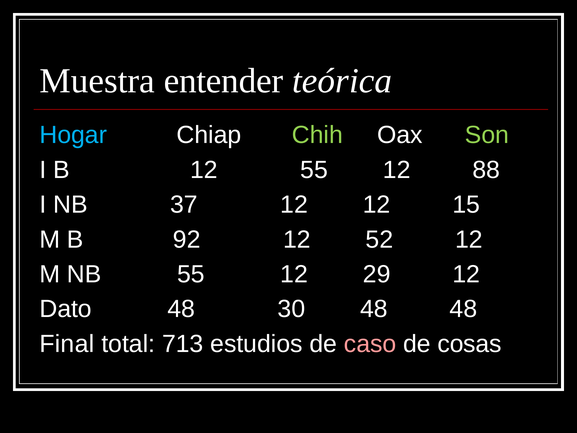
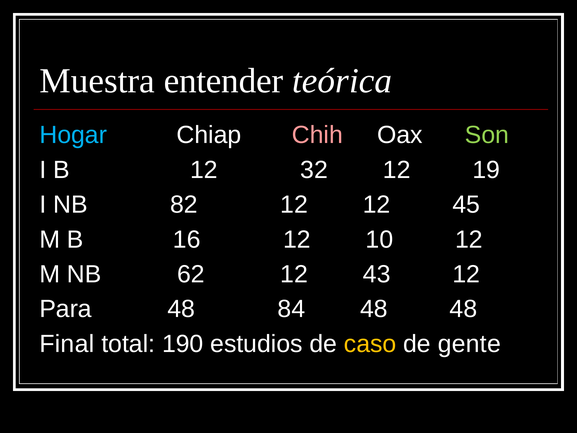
Chih colour: light green -> pink (317, 135)
12 55: 55 -> 32 (314, 170)
88: 88 -> 19 (486, 170)
37: 37 -> 82 (184, 205)
15: 15 -> 45 (466, 205)
92: 92 -> 16 (187, 239)
52: 52 -> 10 (379, 239)
NB 55: 55 -> 62 (191, 274)
29: 29 -> 43 (377, 274)
Dato: Dato -> Para (66, 309)
30: 30 -> 84 (291, 309)
713: 713 -> 190 (183, 344)
caso colour: pink -> yellow (370, 344)
cosas: cosas -> gente (469, 344)
